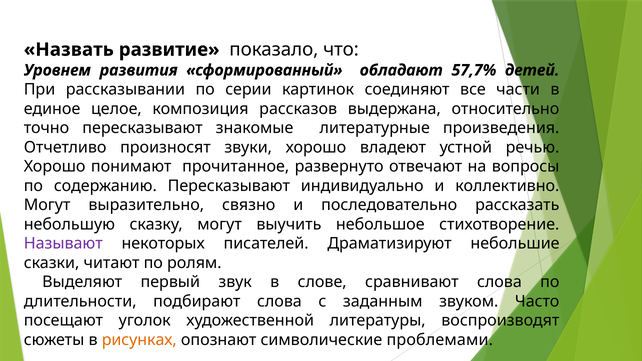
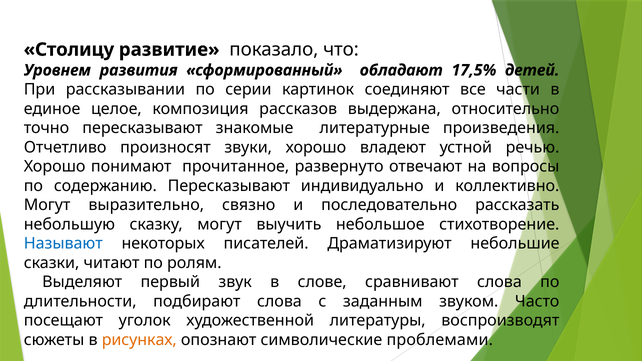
Назвать: Назвать -> Столицу (69, 50)
57,7%: 57,7% -> 17,5% (474, 70)
Называют colour: purple -> blue (63, 244)
